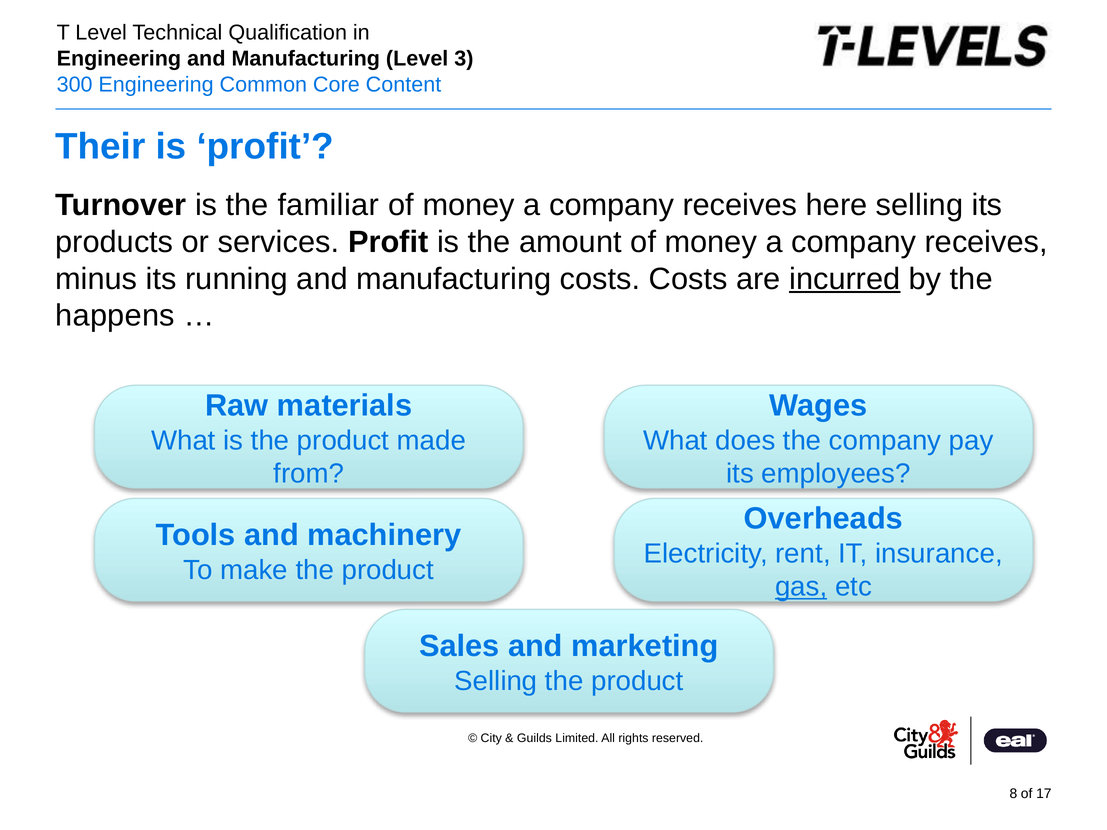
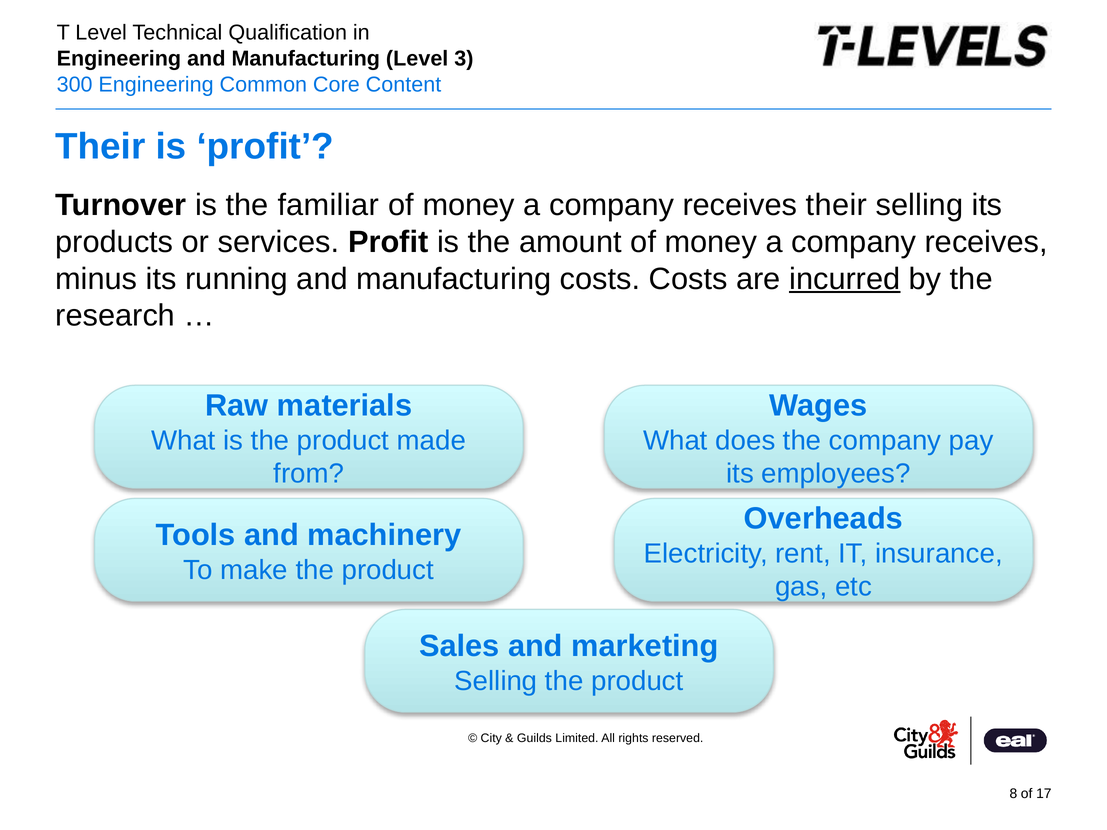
receives here: here -> their (836, 205)
happens: happens -> research (115, 316)
gas underline: present -> none (801, 587)
